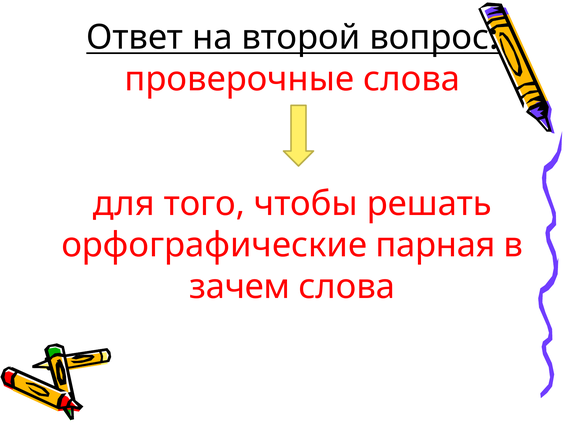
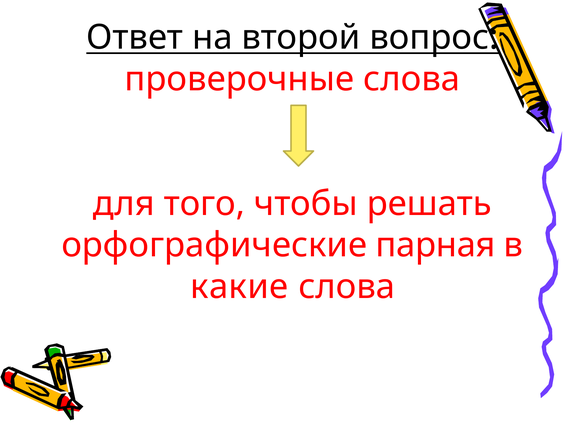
зачем: зачем -> какие (239, 287)
